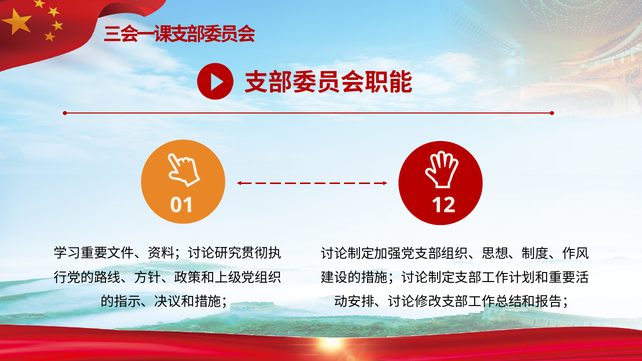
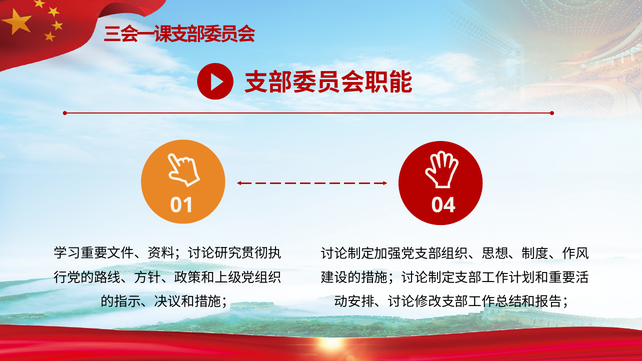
12: 12 -> 04 (443, 205)
